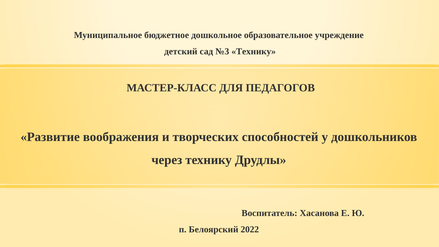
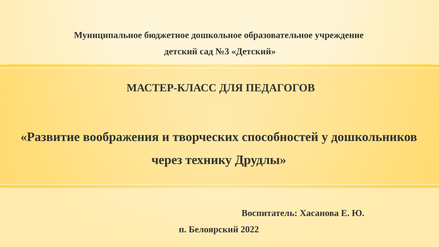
№3 Технику: Технику -> Детский (254, 52)
